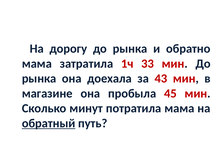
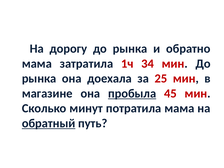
33: 33 -> 34 (148, 64)
43: 43 -> 25 (161, 79)
пробыла underline: none -> present (132, 93)
